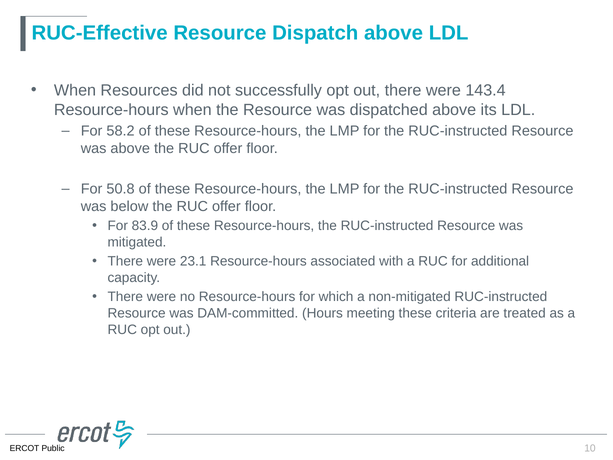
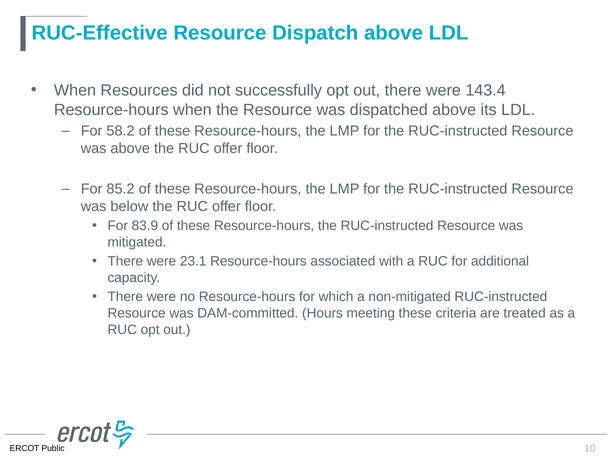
50.8: 50.8 -> 85.2 (121, 189)
